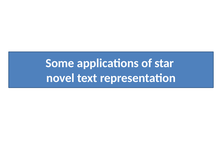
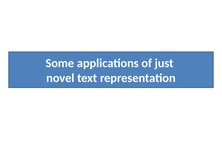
star: star -> just (164, 63)
